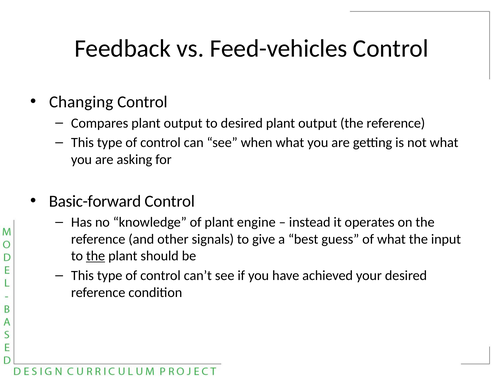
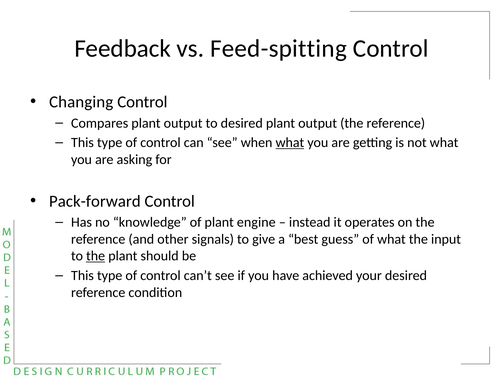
Feed-vehicles: Feed-vehicles -> Feed-spitting (278, 48)
what underline: none -> present (290, 142)
Basic-forward: Basic-forward -> Pack-forward (95, 201)
